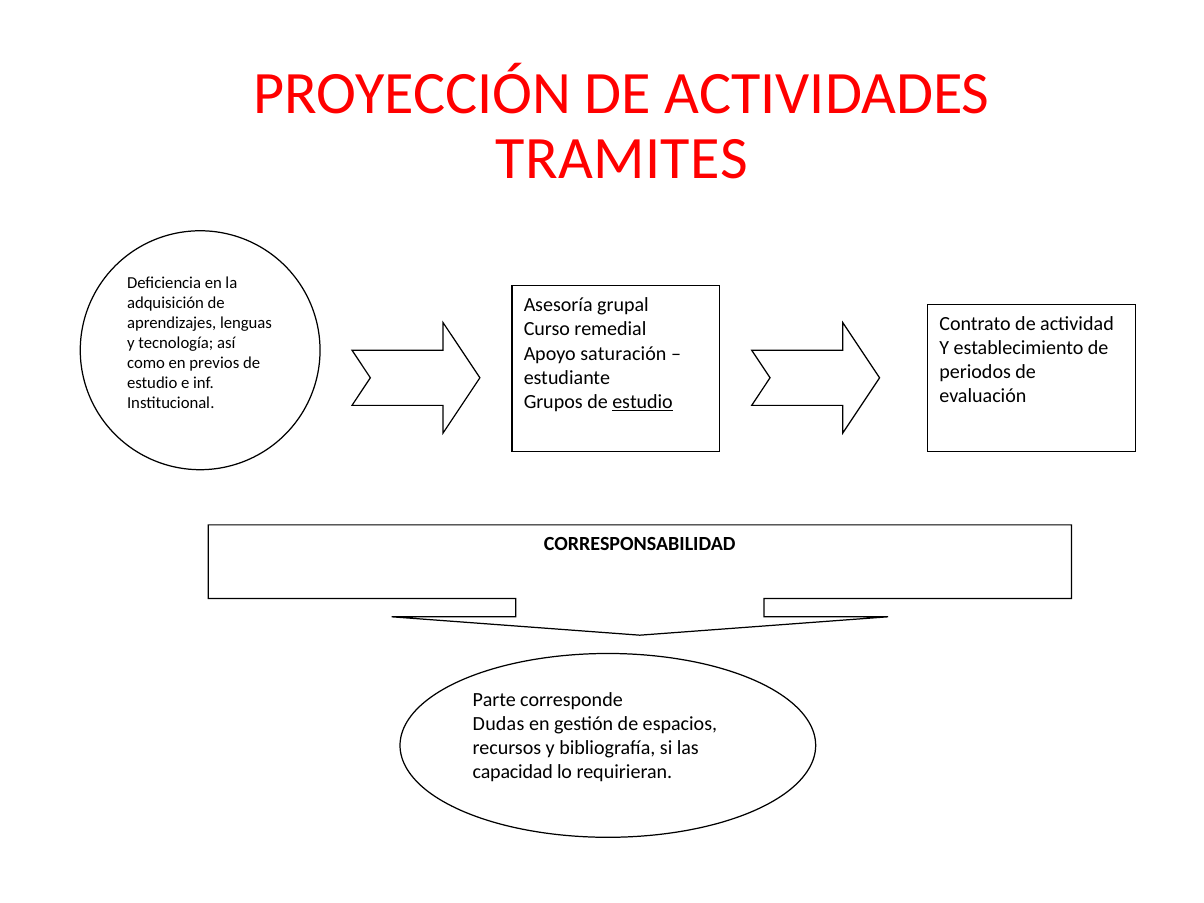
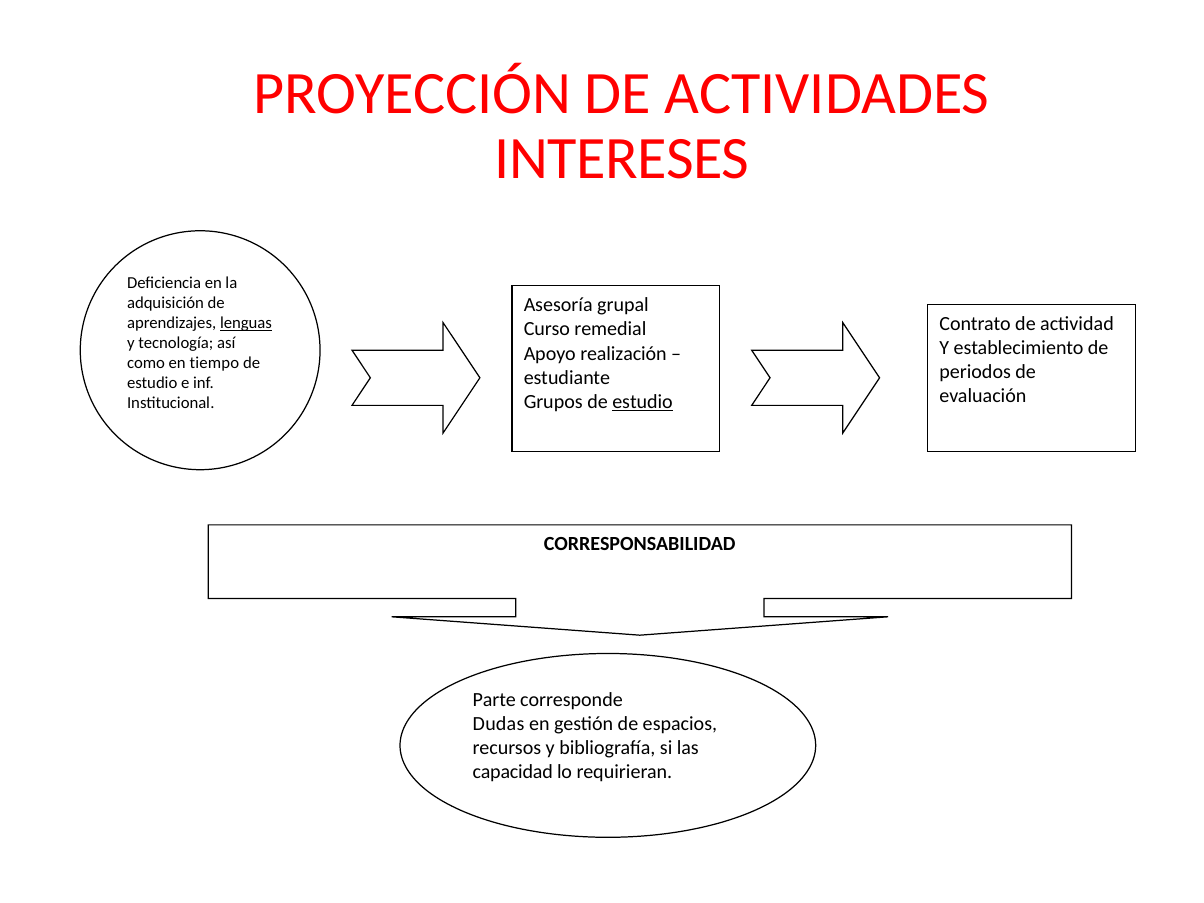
TRAMITES: TRAMITES -> INTERESES (622, 158)
lenguas underline: none -> present (246, 323)
saturación: saturación -> realización (623, 353)
previos: previos -> tiempo (214, 363)
